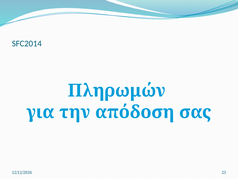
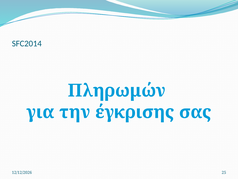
απόδοση: απόδοση -> έγκρισης (135, 112)
